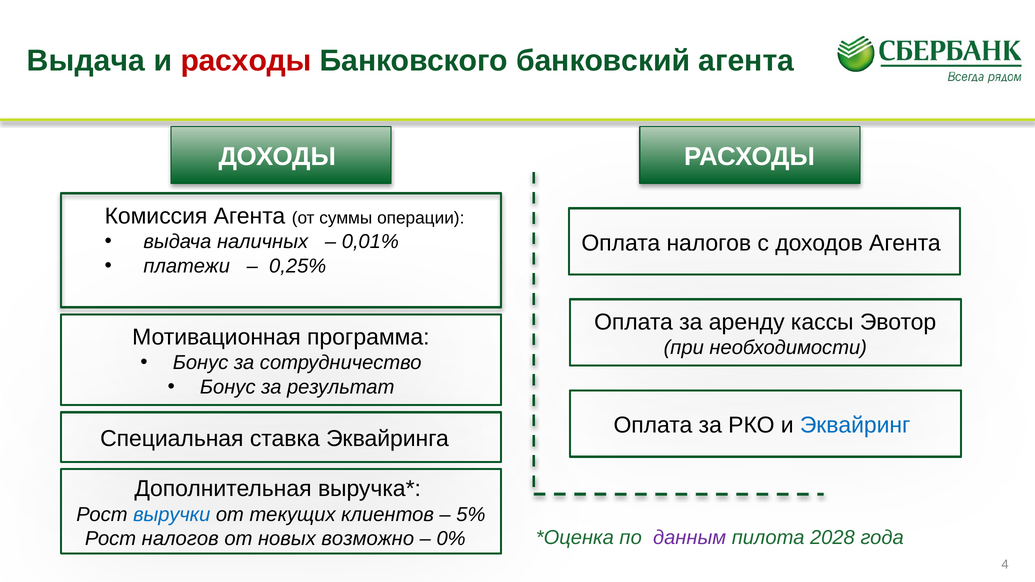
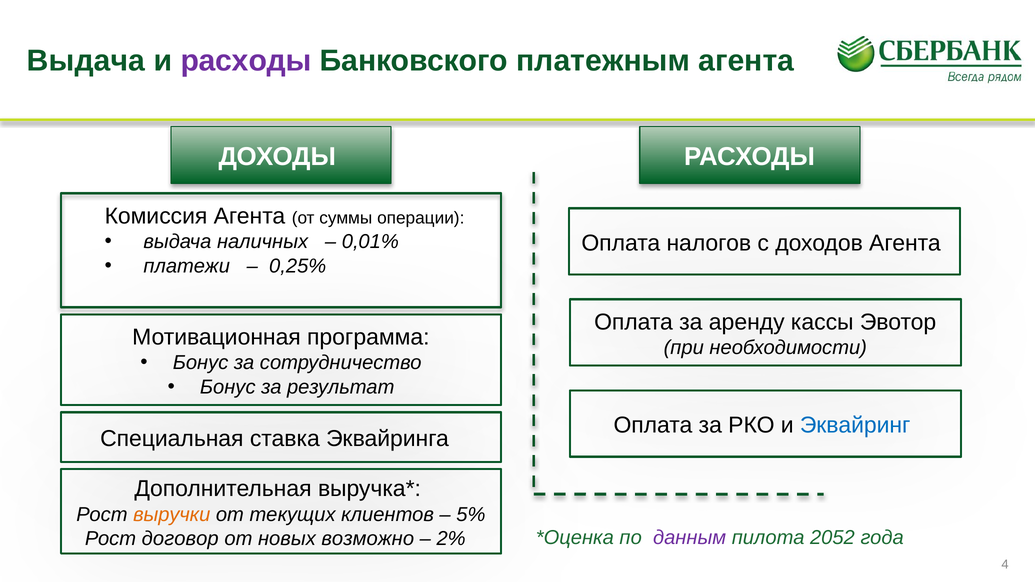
расходы colour: red -> purple (246, 61)
банковский: банковский -> платежным (603, 61)
выручки colour: blue -> orange (172, 515)
2028: 2028 -> 2052 (832, 538)
Рост налогов: налогов -> договор (180, 539)
0%: 0% -> 2% (451, 539)
